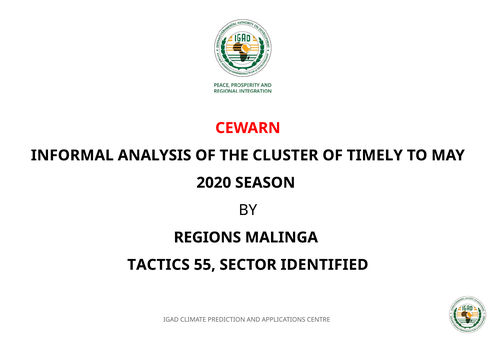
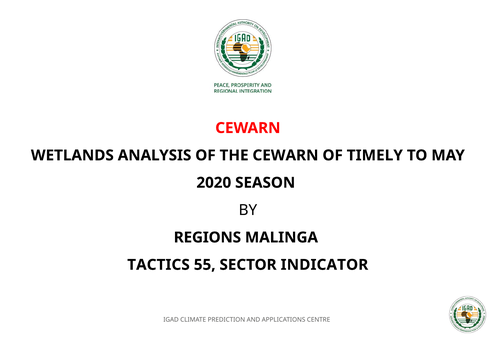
INFORMAL: INFORMAL -> WETLANDS (72, 155)
THE CLUSTER: CLUSTER -> CEWARN (285, 155)
IDENTIFIED: IDENTIFIED -> INDICATOR (324, 265)
